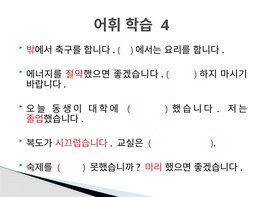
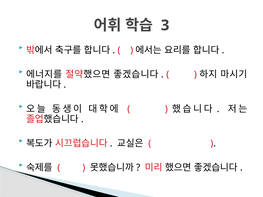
4: 4 -> 3 (165, 25)
